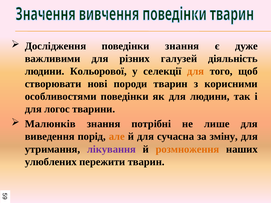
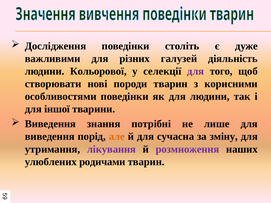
поведінки знання: знання -> століть (182, 46)
для colour: orange -> purple (196, 71)
логос: логос -> іншої (57, 109)
Малюнків: Малюнків -> Виведення (50, 124)
розмноження colour: orange -> purple (188, 149)
пережити: пережити -> родичами (102, 162)
